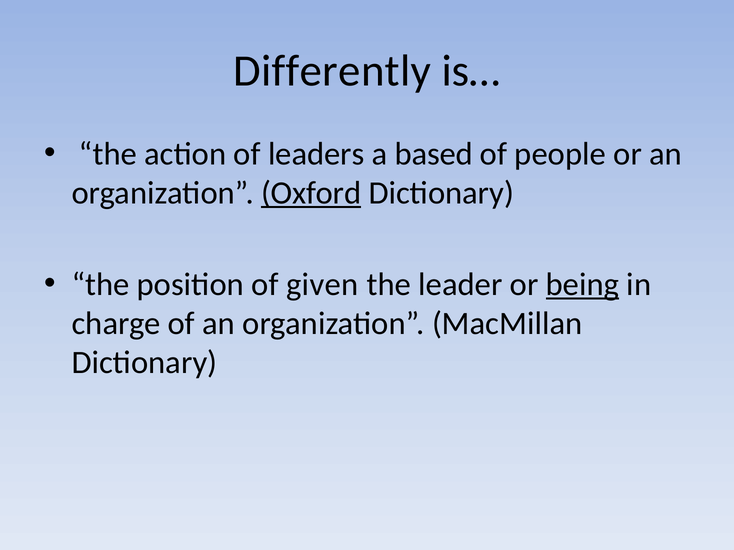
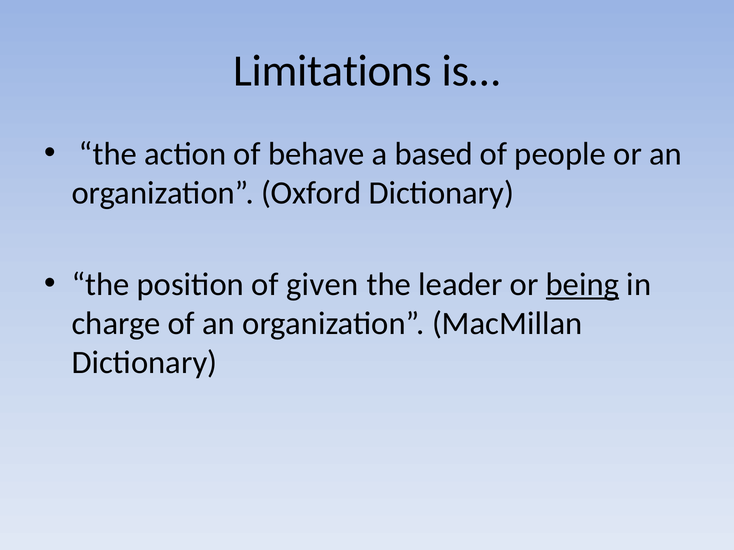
Differently: Differently -> Limitations (333, 71)
leaders: leaders -> behave (316, 154)
Oxford underline: present -> none (311, 193)
